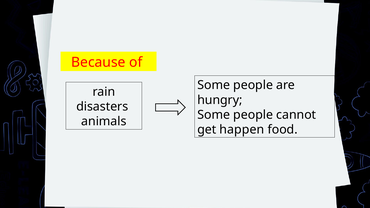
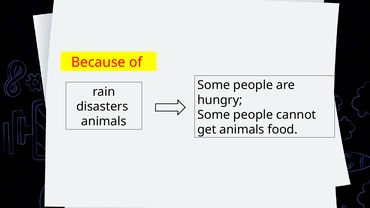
get happen: happen -> animals (242, 130)
